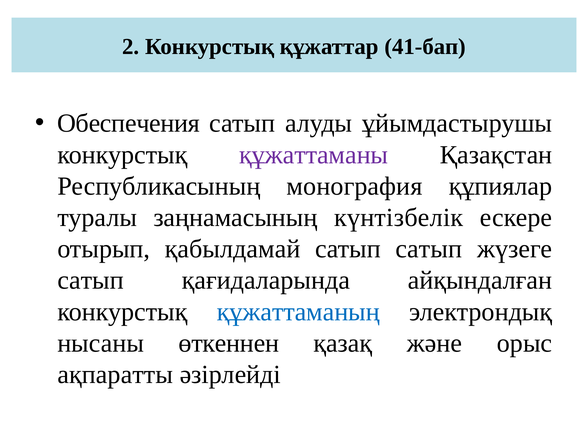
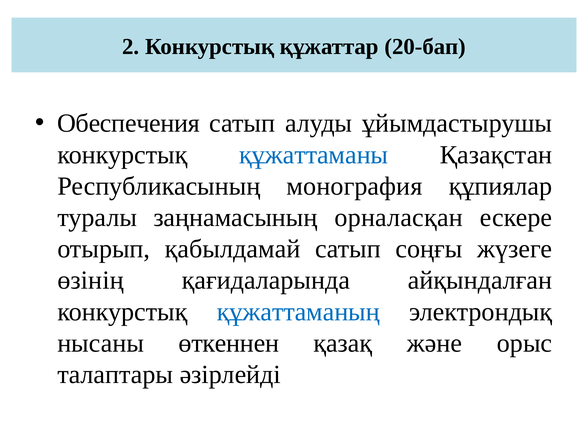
41-бап: 41-бап -> 20-бап (425, 47)
құжаттаманы colour: purple -> blue (314, 155)
күнтізбелік: күнтізбелік -> орналасқан (399, 218)
сатып сатып: сатып -> соңғы (429, 249)
сатып: сатып -> өзінің (91, 280)
ақпаратты: ақпаратты -> талаптары (115, 375)
